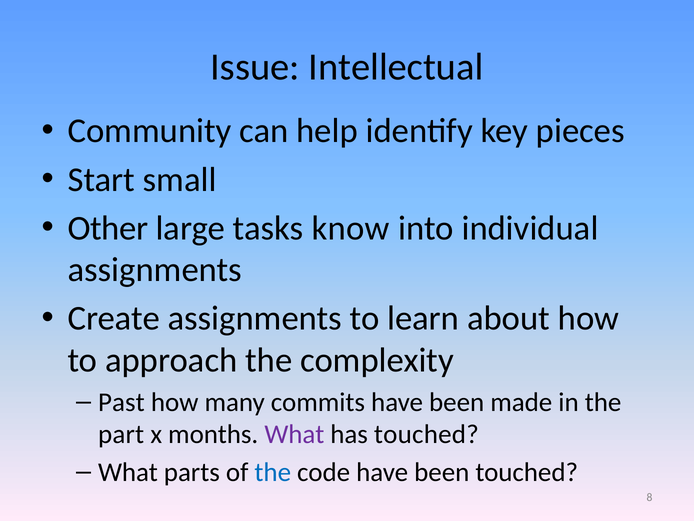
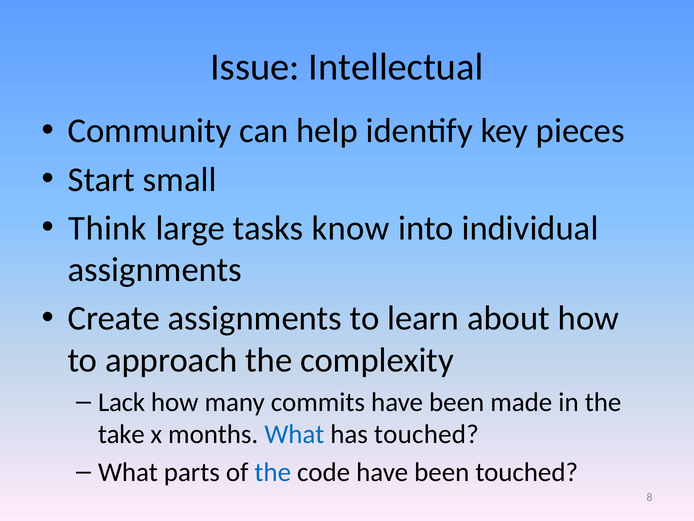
Other: Other -> Think (108, 228)
Past: Past -> Lack (122, 402)
part: part -> take (121, 434)
What colour: purple -> blue (294, 434)
